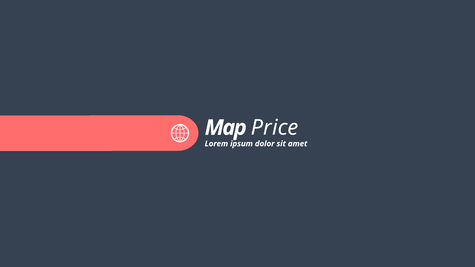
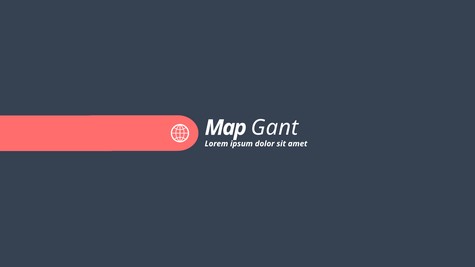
Price: Price -> Gant (275, 128)
